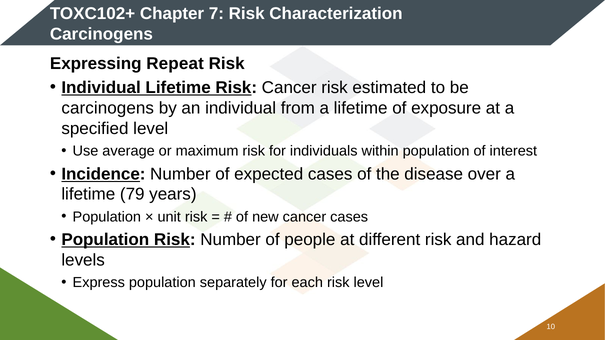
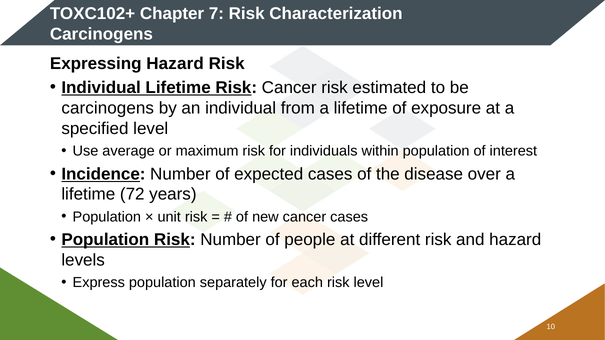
Expressing Repeat: Repeat -> Hazard (175, 64)
79: 79 -> 72 (132, 195)
